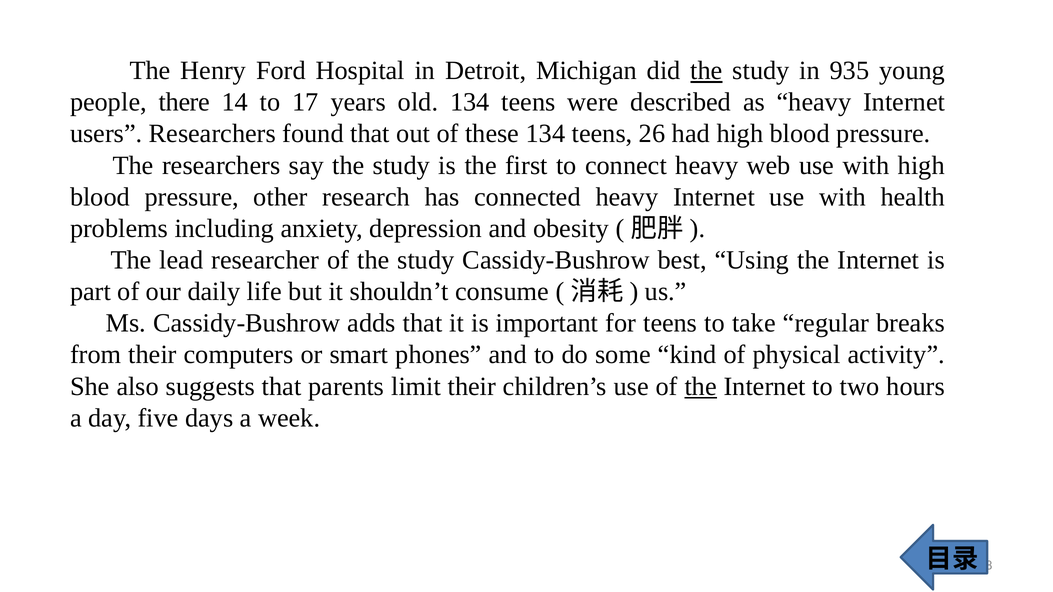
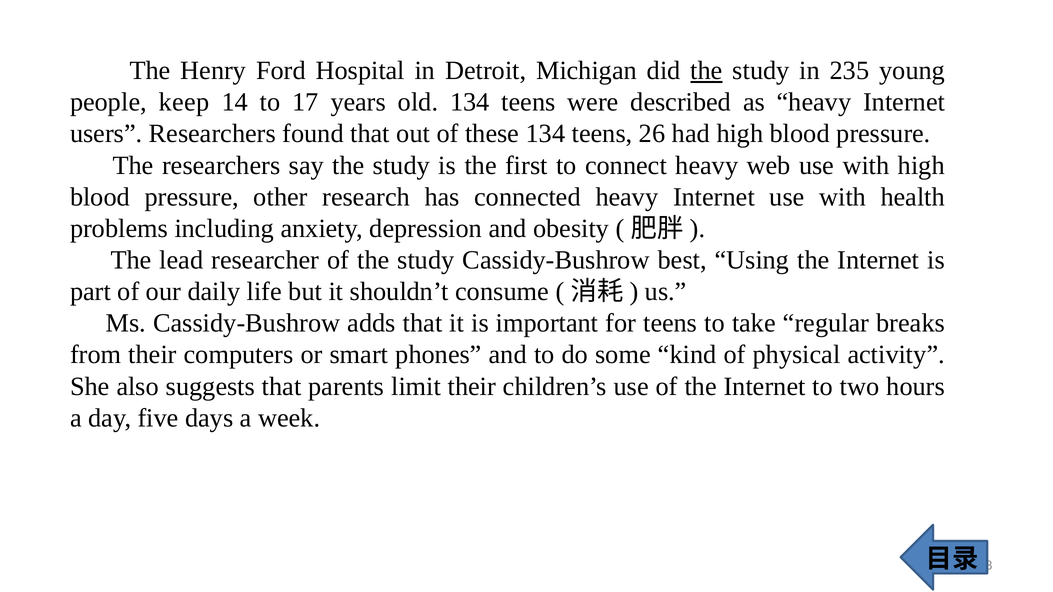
935: 935 -> 235 (850, 71)
there: there -> keep (184, 102)
the underline: present -> none (701, 387)
